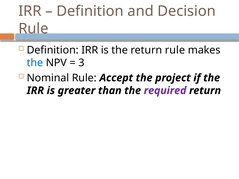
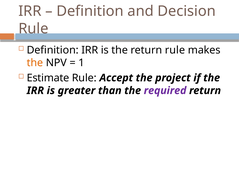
the colour: blue -> orange (35, 63)
3: 3 -> 1 (81, 63)
Nominal: Nominal -> Estimate (48, 78)
